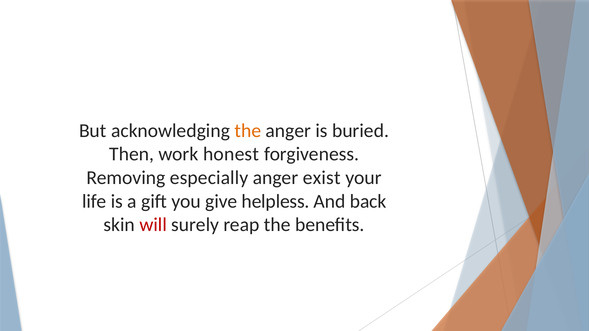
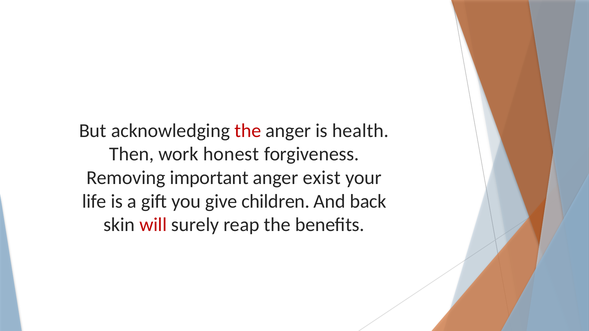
the colour: orange -> red (248, 131)
buried: buried -> health (360, 131)
especially: especially -> important (209, 178)
helpless: helpless -> children (276, 201)
